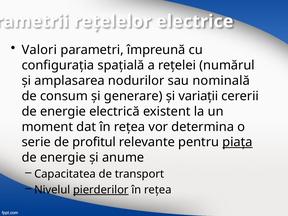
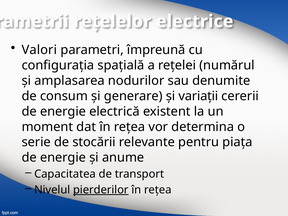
nominală: nominală -> denumite (221, 81)
profitul: profitul -> stocării (94, 142)
piaţa underline: present -> none (237, 142)
